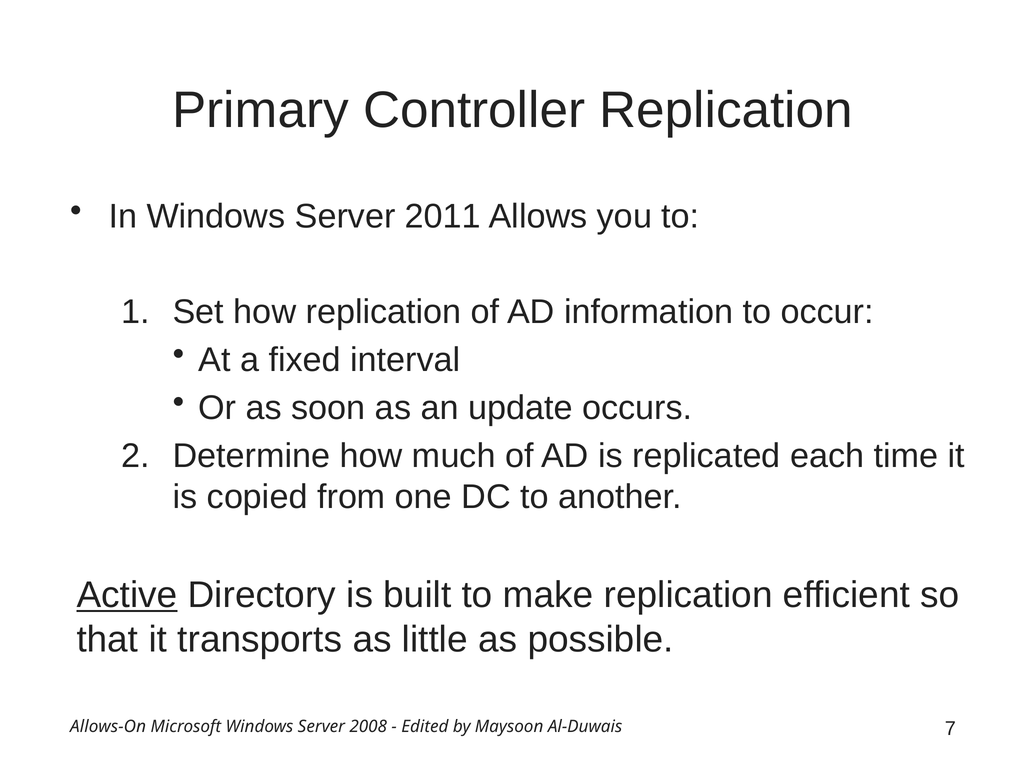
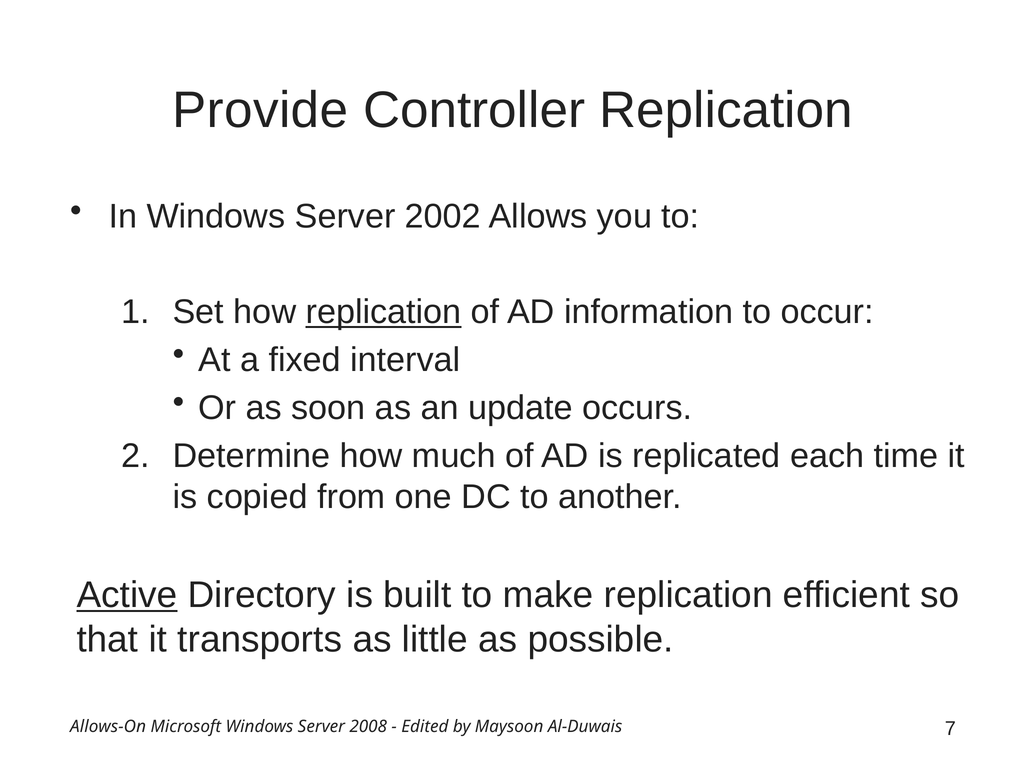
Primary: Primary -> Provide (260, 110)
2011: 2011 -> 2002 (443, 216)
replication underline: none -> present (384, 312)
